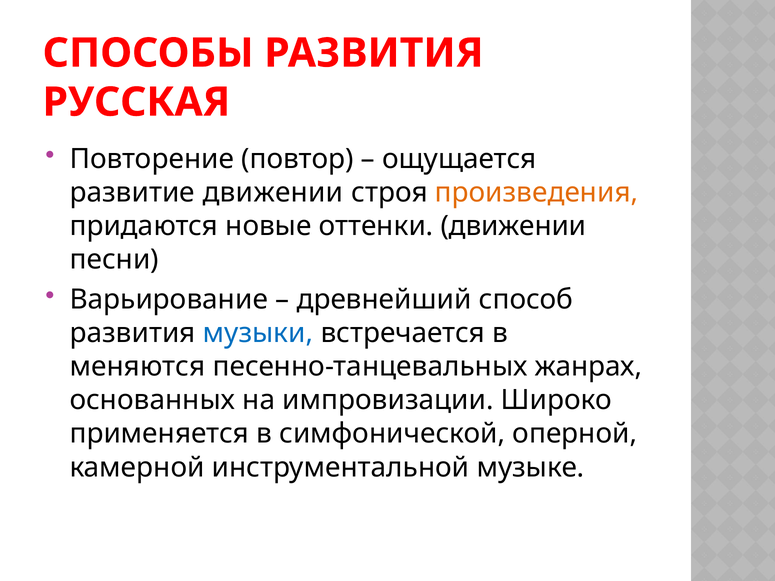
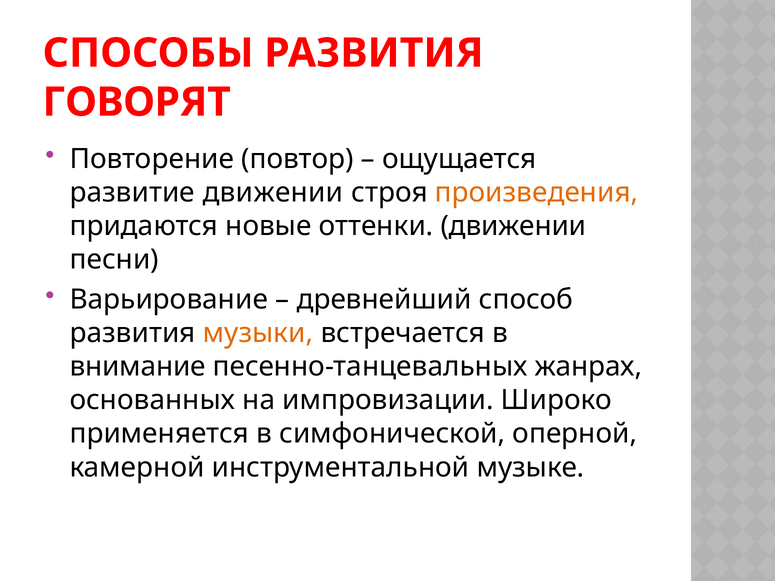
РУССКАЯ: РУССКАЯ -> ГОВОРЯТ (137, 102)
музыки colour: blue -> orange (258, 333)
меняются: меняются -> внимание (138, 367)
